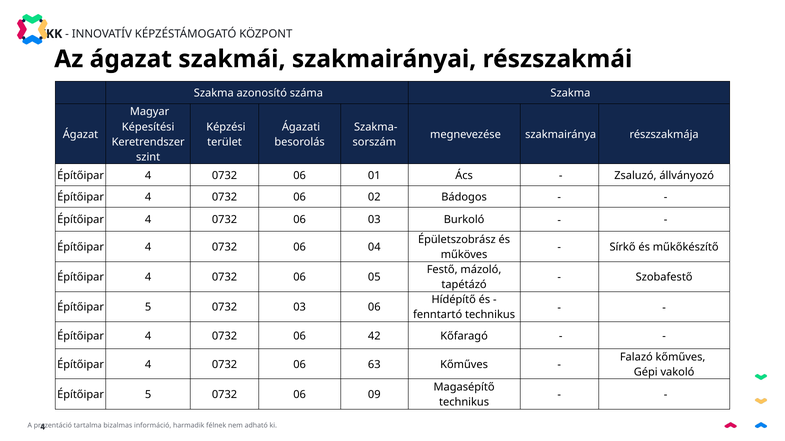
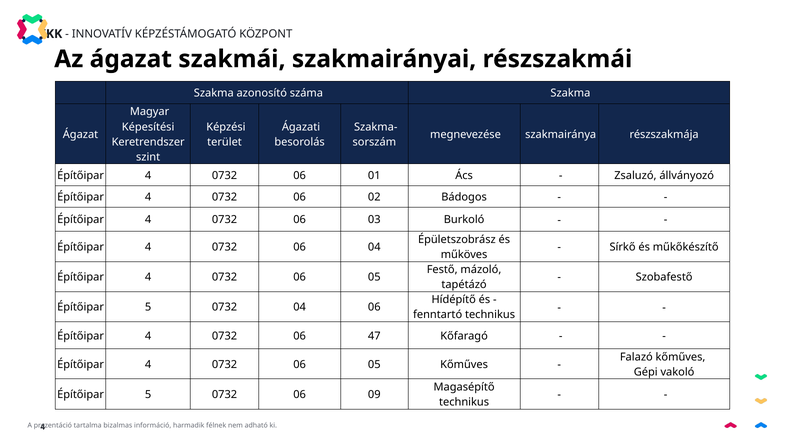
0732 03: 03 -> 04 (300, 308)
42: 42 -> 47 (374, 336)
63: 63 -> 05 (374, 365)
